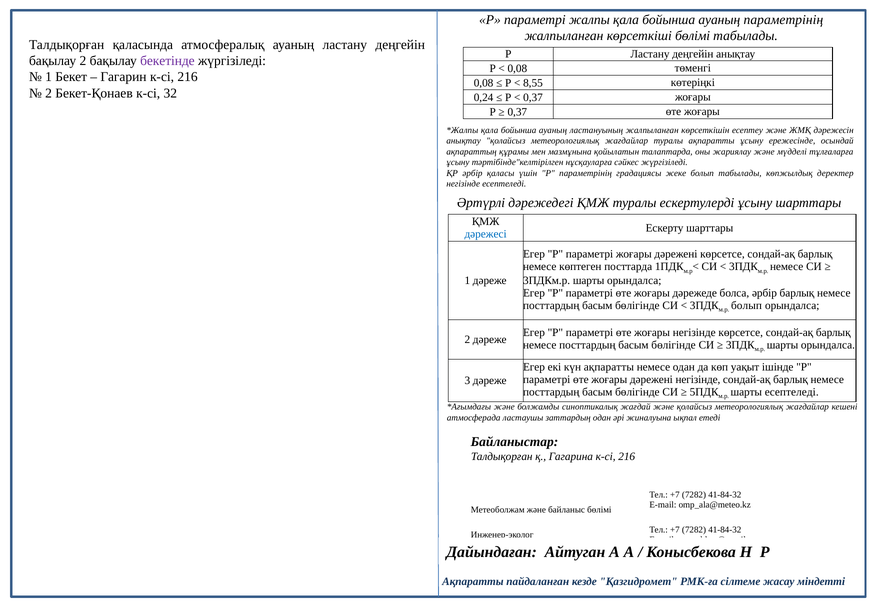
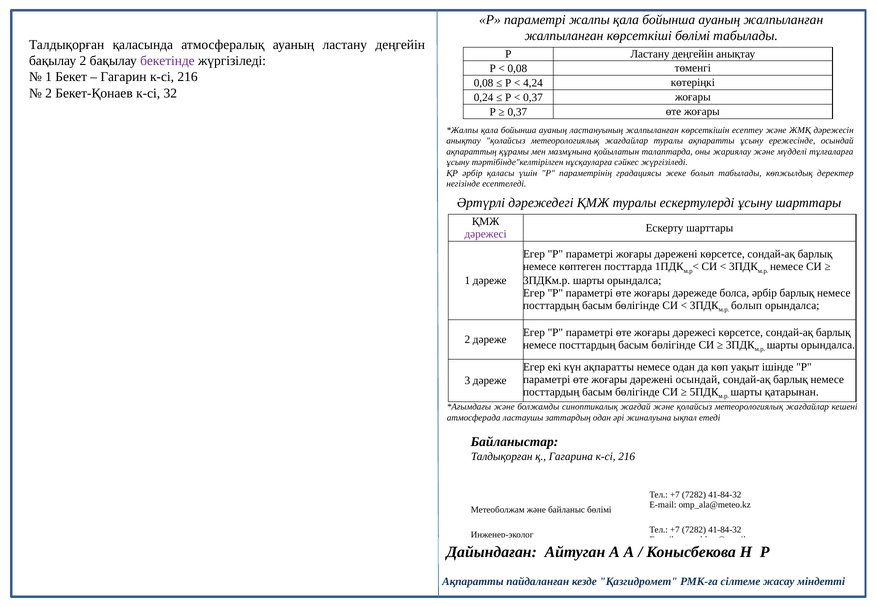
ауаның параметрінің: параметрінің -> жалпыланған (783, 20)
8,55: 8,55 -> 4,24 (533, 83)
дәрежесі colour: blue -> purple (486, 234)
жоғары негізінде: негізінде -> дәрежесі (694, 333)
дәрежені негізінде: негізінде -> осындай (698, 380)
шарты есептеледі: есептеледі -> қатарынан (792, 392)
